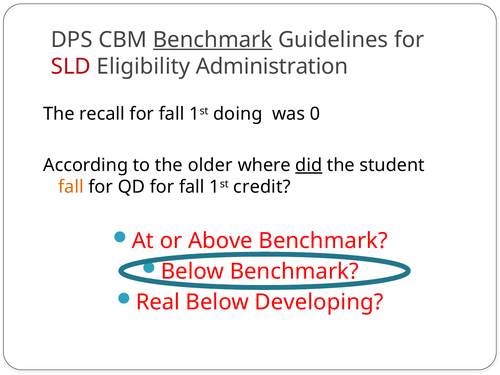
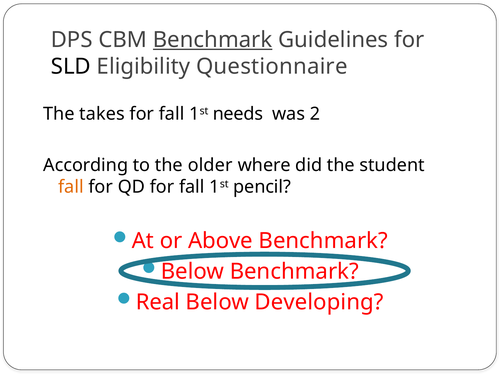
SLD colour: red -> black (71, 67)
Administration: Administration -> Questionnaire (272, 67)
recall: recall -> takes (102, 114)
doing: doing -> needs (238, 114)
0: 0 -> 2 (315, 114)
did underline: present -> none (309, 165)
credit: credit -> pencil (262, 187)
